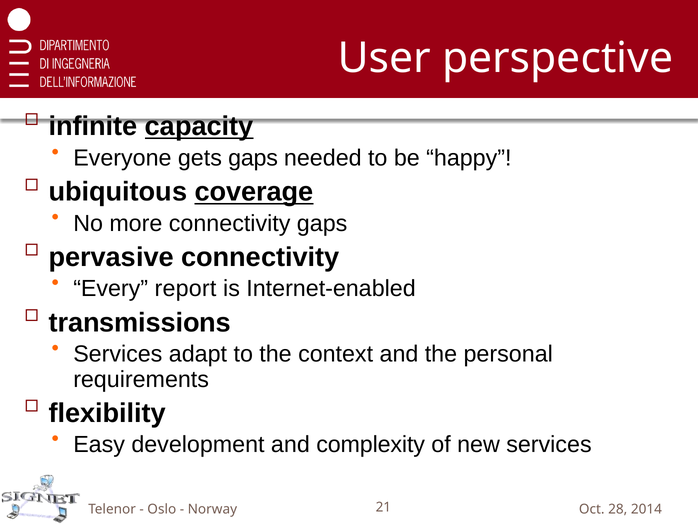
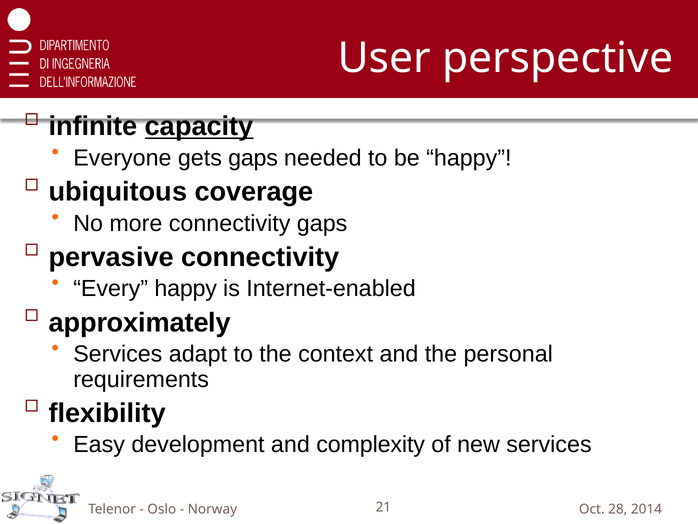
coverage underline: present -> none (254, 192)
Every report: report -> happy (186, 289)
transmissions: transmissions -> approximately (140, 322)
